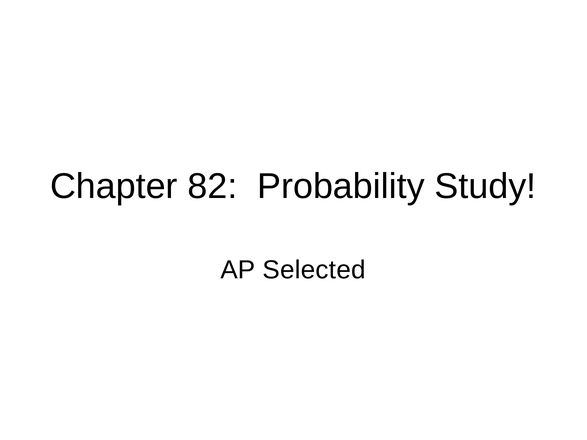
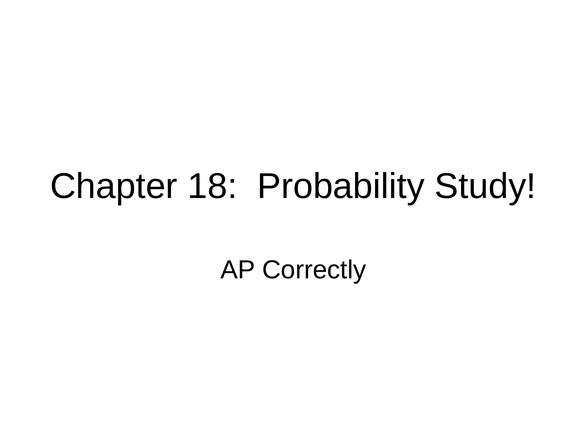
82: 82 -> 18 (212, 186)
Selected: Selected -> Correctly (314, 270)
